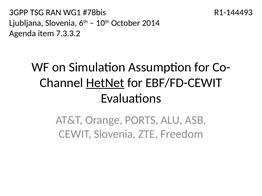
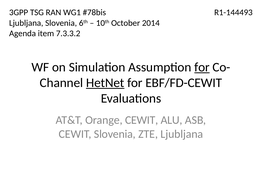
for underline: none -> present (202, 67)
Orange PORTS: PORTS -> CEWIT (142, 120)
ZTE Freedom: Freedom -> Ljubljana (182, 134)
